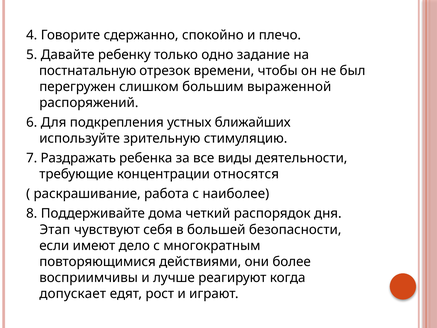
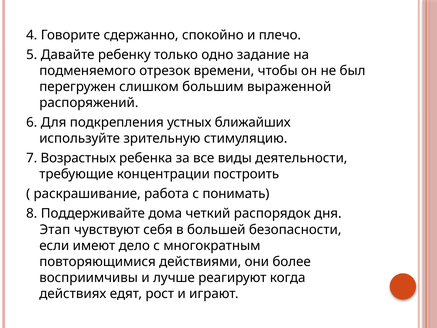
постнатальную: постнатальную -> подменяемого (88, 71)
Раздражать: Раздражать -> Возрастных (78, 158)
относятся: относятся -> построить (246, 174)
наиболее: наиболее -> понимать (236, 194)
допускает: допускает -> действиях (73, 293)
